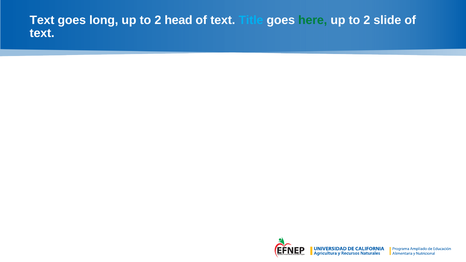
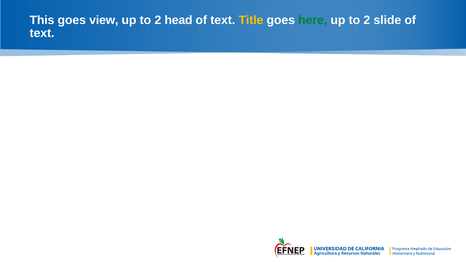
Text: Text -> This (42, 20)
long: long -> view (104, 20)
Title colour: light blue -> yellow (251, 20)
